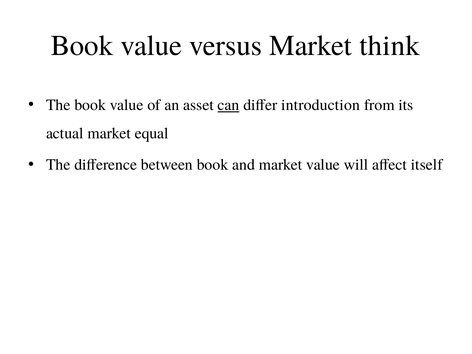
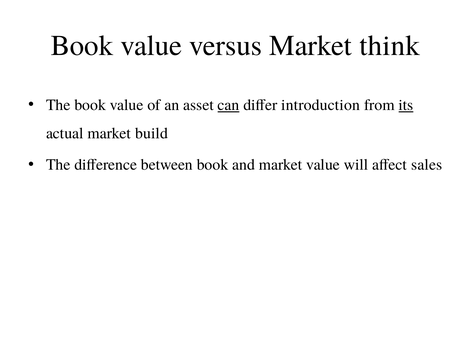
its underline: none -> present (406, 105)
equal: equal -> build (152, 133)
itself: itself -> sales (427, 165)
